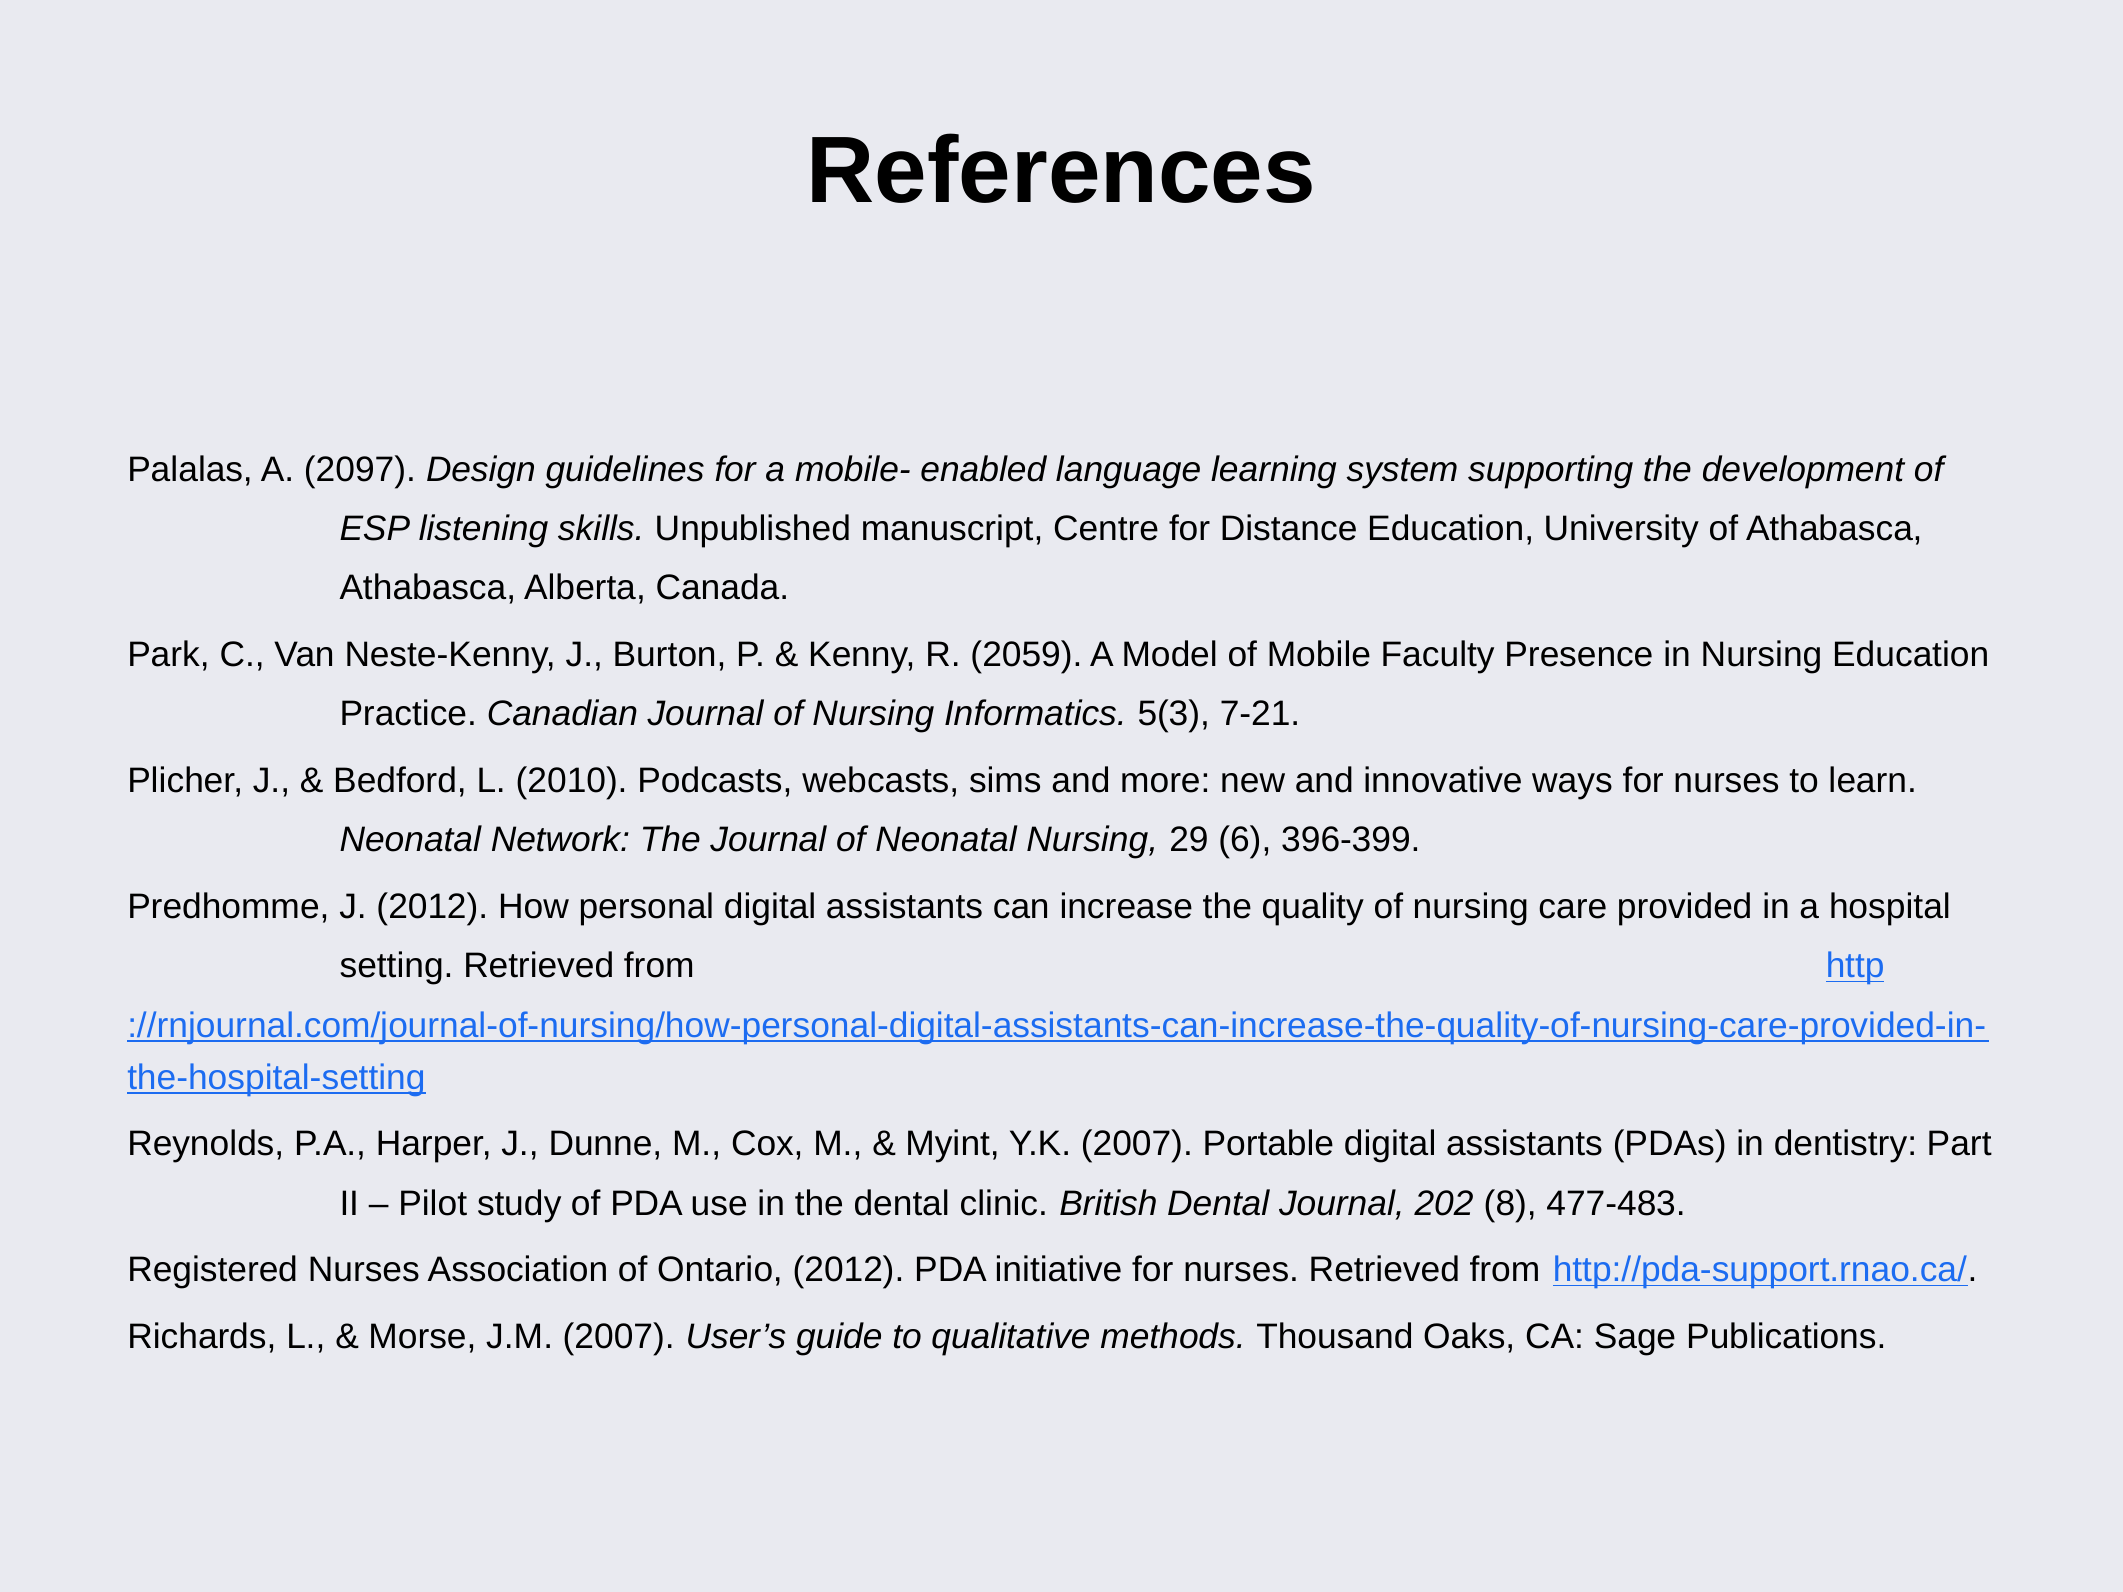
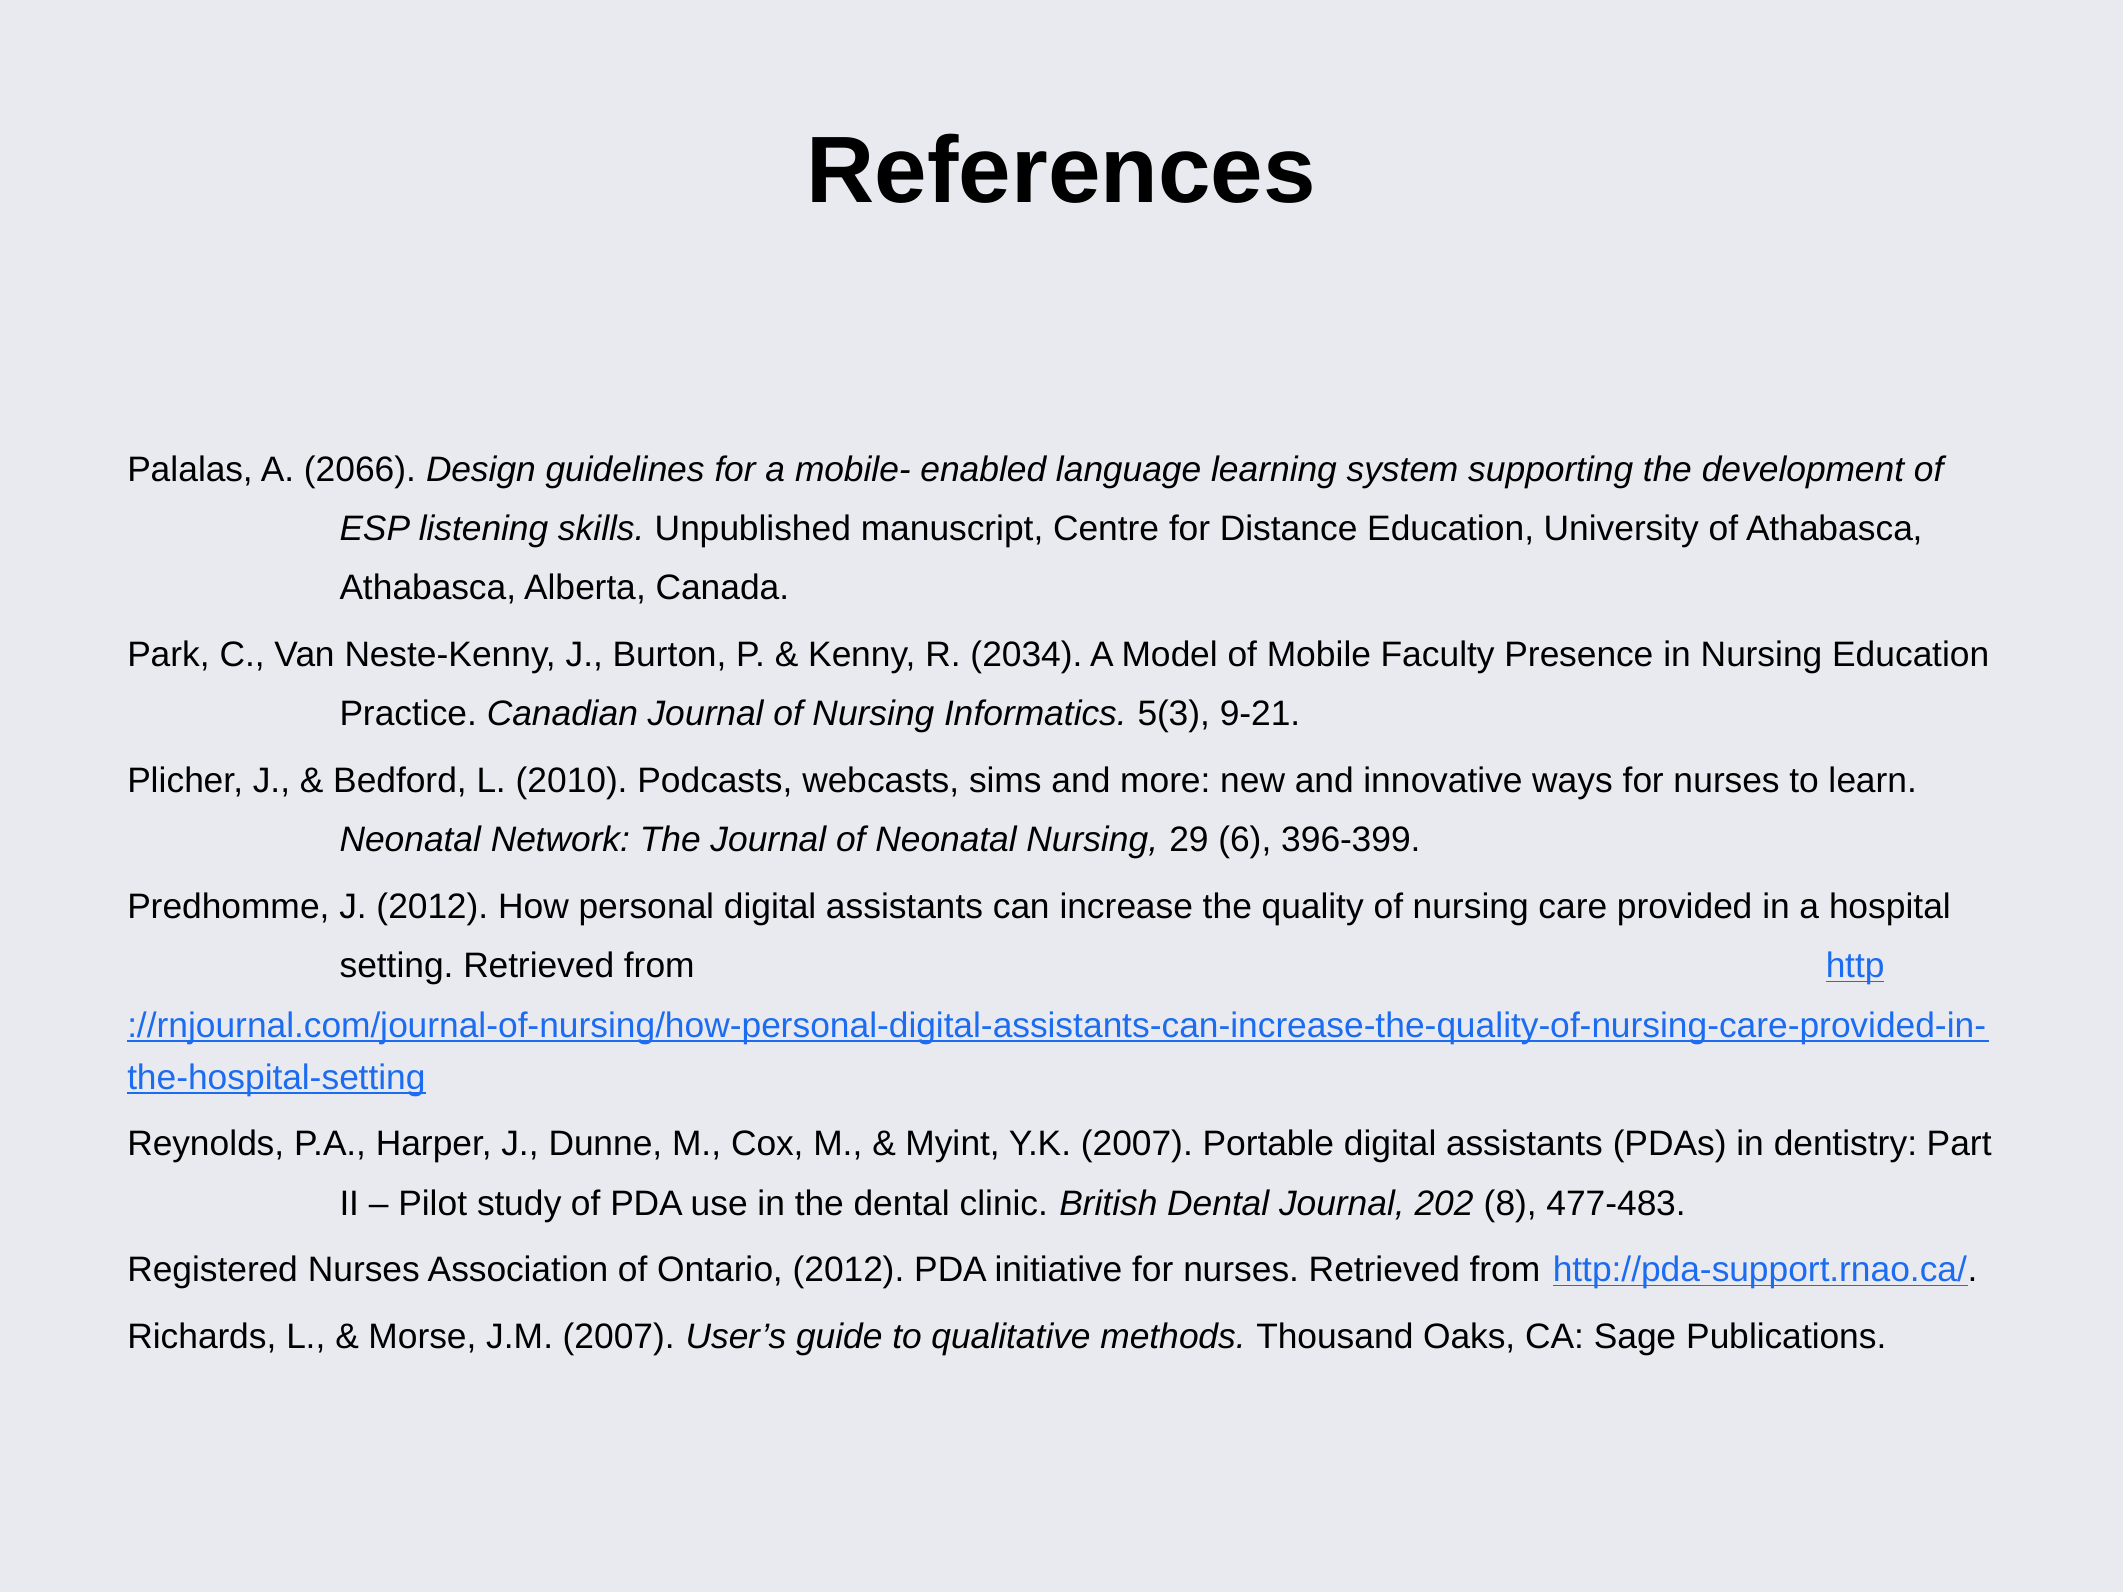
2097: 2097 -> 2066 (360, 470)
2059: 2059 -> 2034 (1026, 655)
7-21: 7-21 -> 9-21 (1260, 714)
